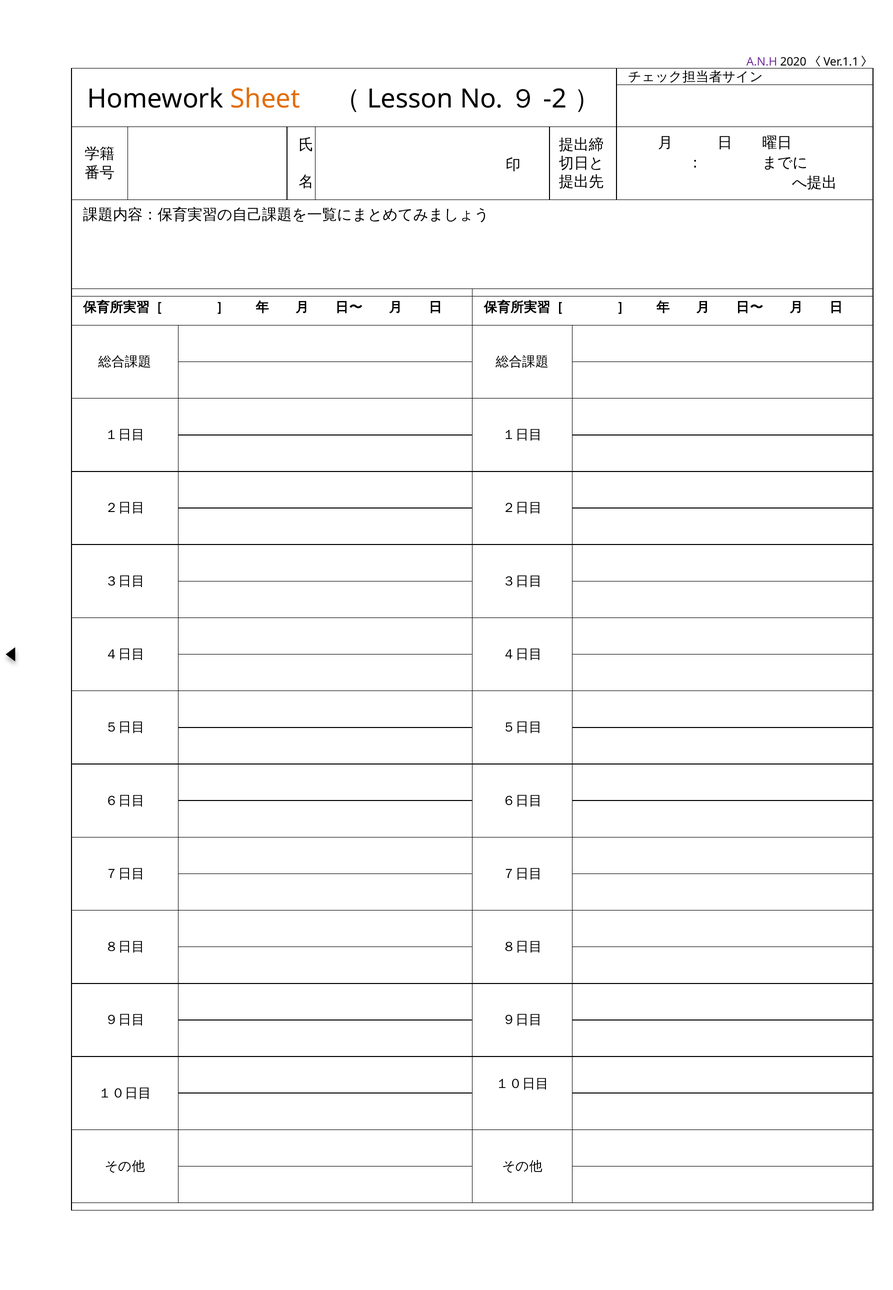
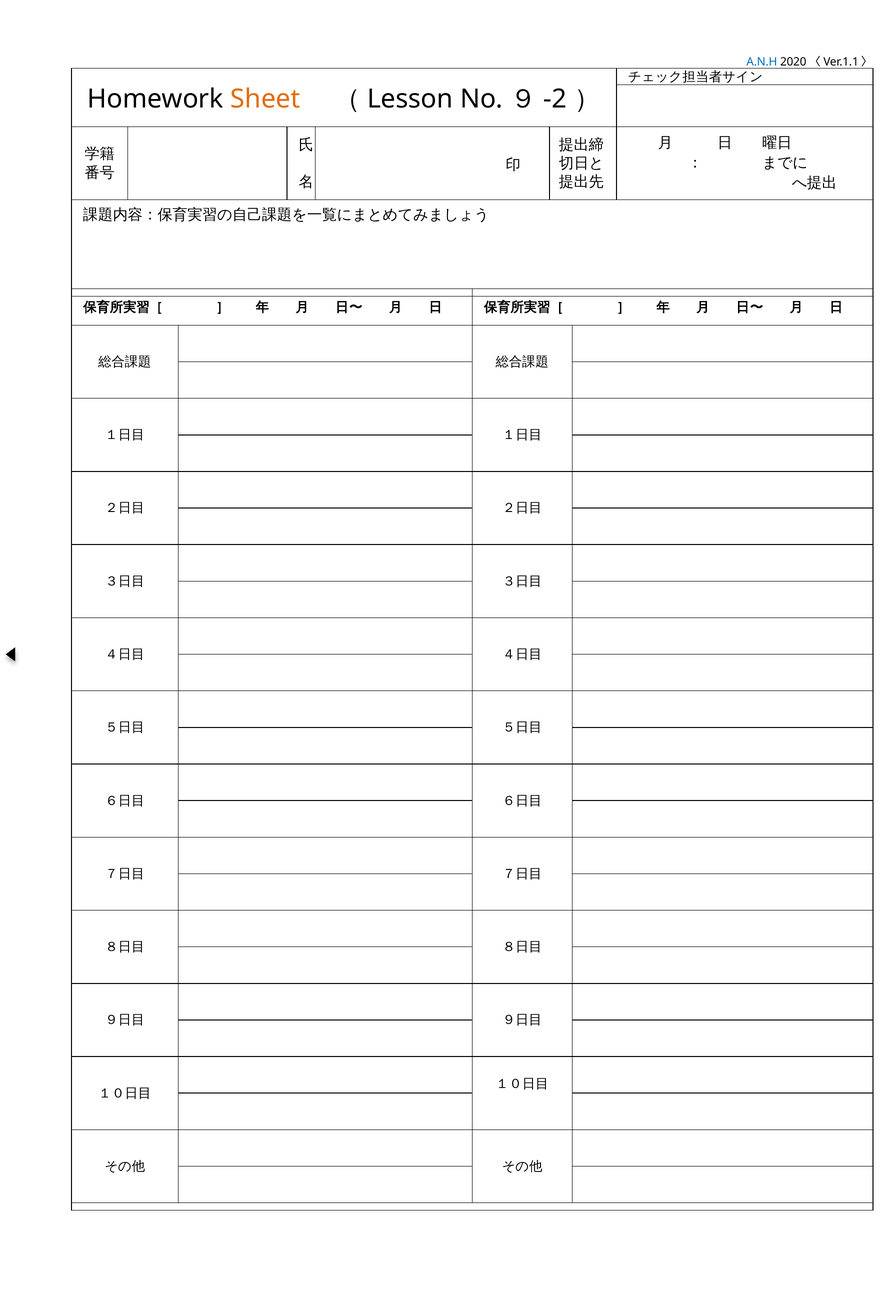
A.N.H colour: purple -> blue (762, 62)
